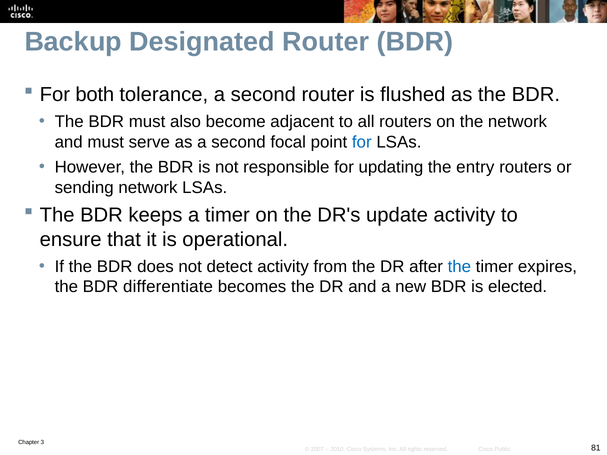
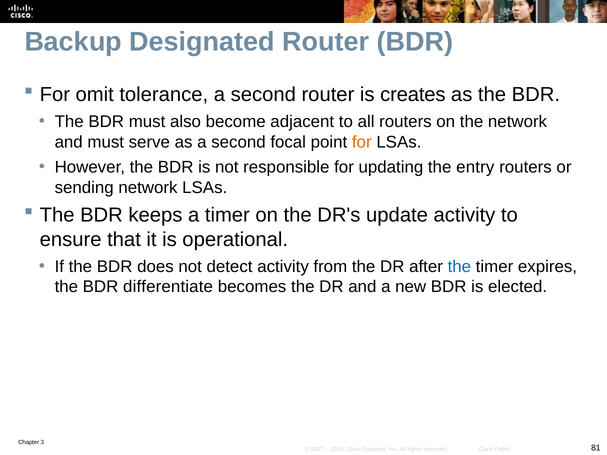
both: both -> omit (95, 95)
flushed: flushed -> creates (413, 95)
for colour: blue -> orange (362, 142)
